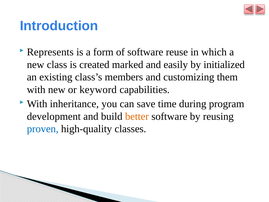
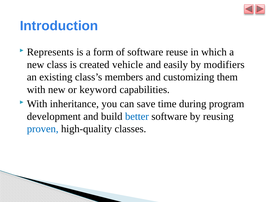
marked: marked -> vehicle (128, 64)
initialized: initialized -> modifiers (224, 64)
better colour: orange -> blue (137, 116)
